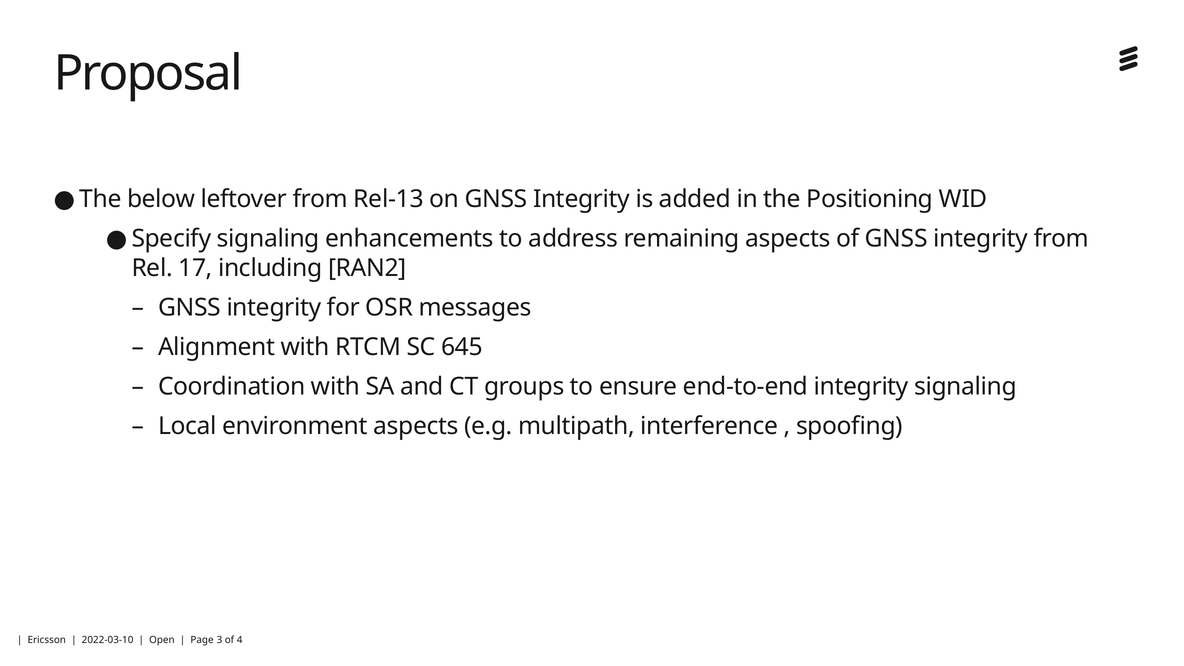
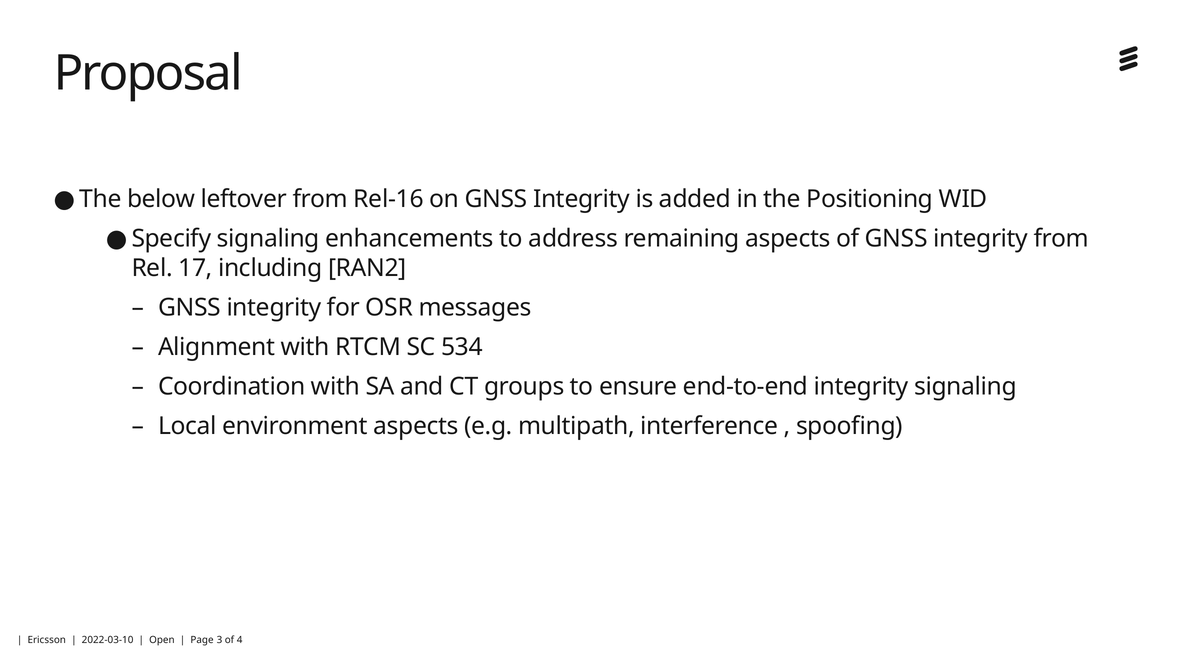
Rel-13: Rel-13 -> Rel-16 (389, 199)
645: 645 -> 534 (462, 347)
